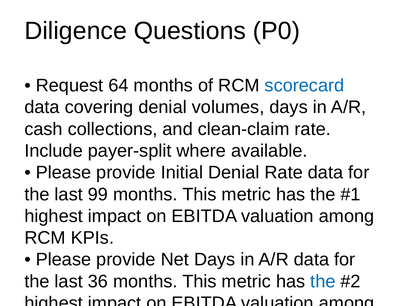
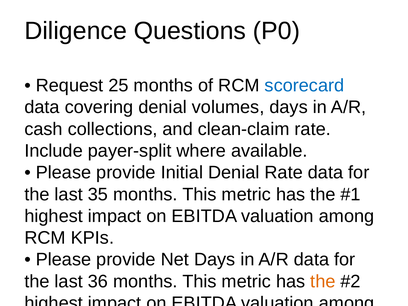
64: 64 -> 25 (118, 86)
99: 99 -> 35 (98, 194)
the colour: blue -> orange (323, 281)
